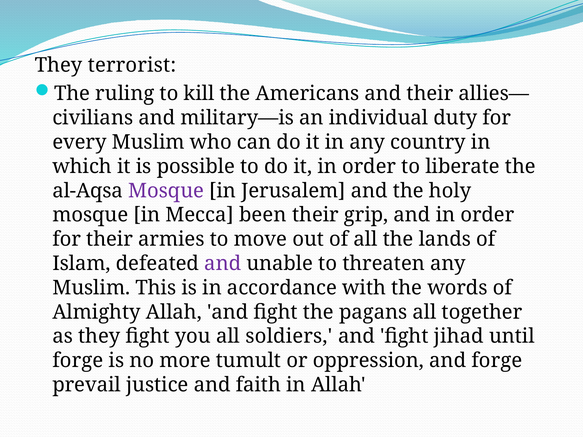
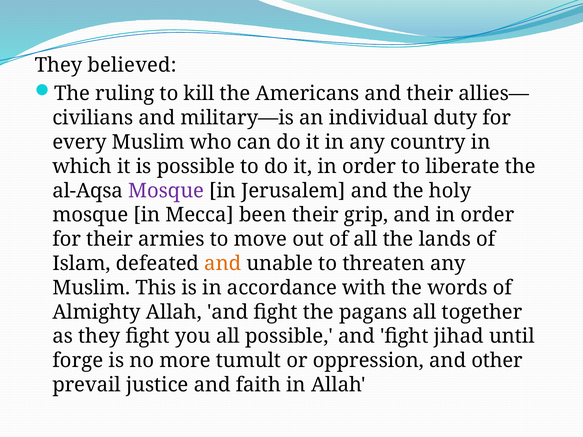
terrorist: terrorist -> believed (132, 65)
and colour: purple -> orange (223, 264)
all soldiers: soldiers -> possible (289, 337)
and forge: forge -> other (497, 361)
